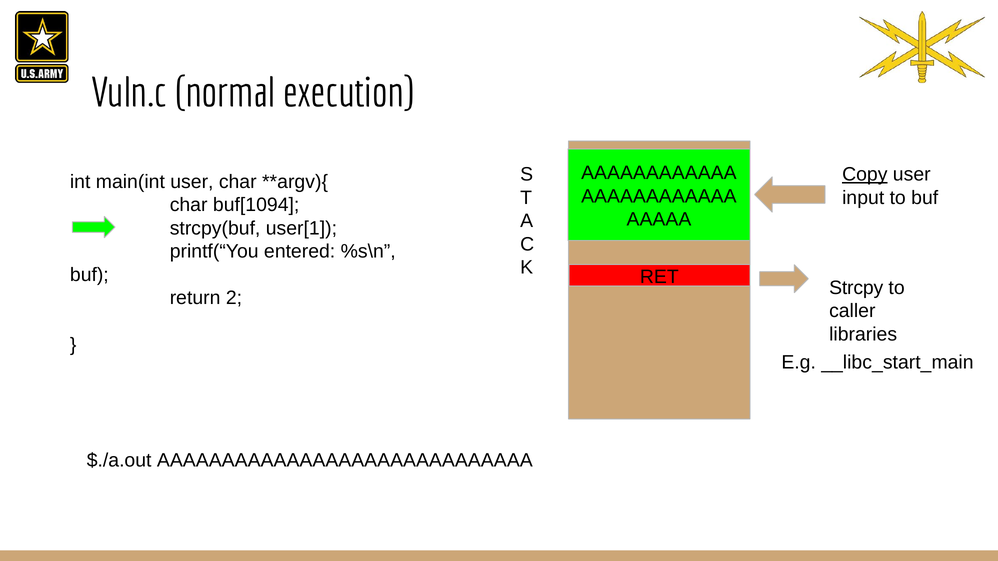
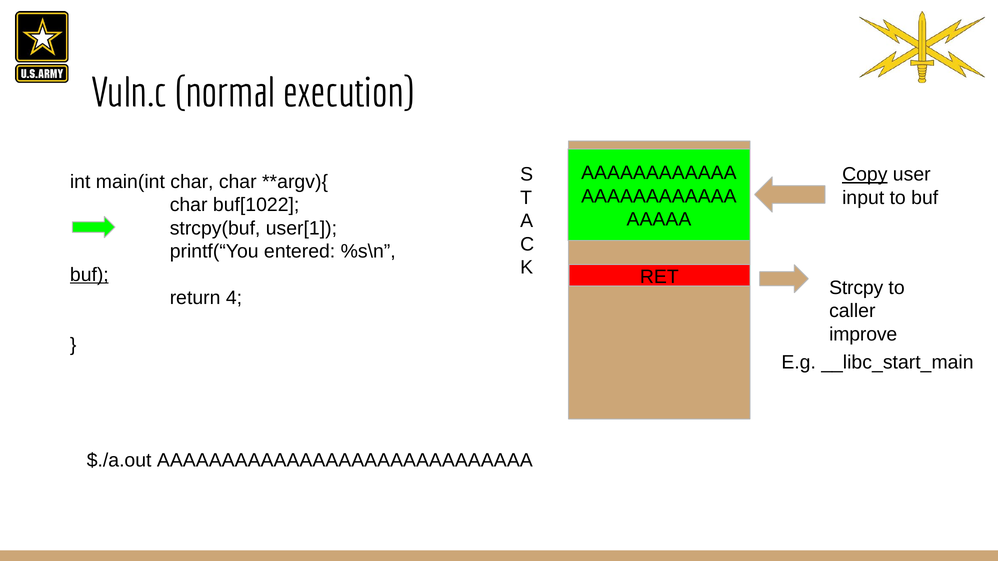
main(int user: user -> char (192, 182)
buf[1094: buf[1094 -> buf[1022 (256, 205)
buf underline: none -> present (89, 275)
2: 2 -> 4 (234, 298)
libraries: libraries -> improve (863, 335)
